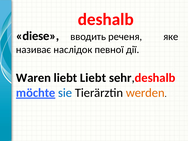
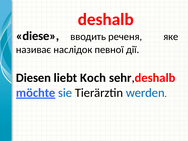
Waren: Waren -> Diesen (33, 78)
liebt Liebt: Liebt -> Koch (93, 78)
werden colour: orange -> blue (145, 93)
